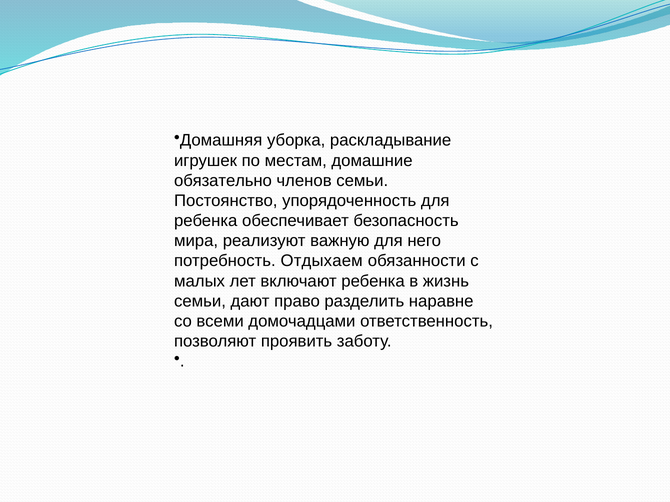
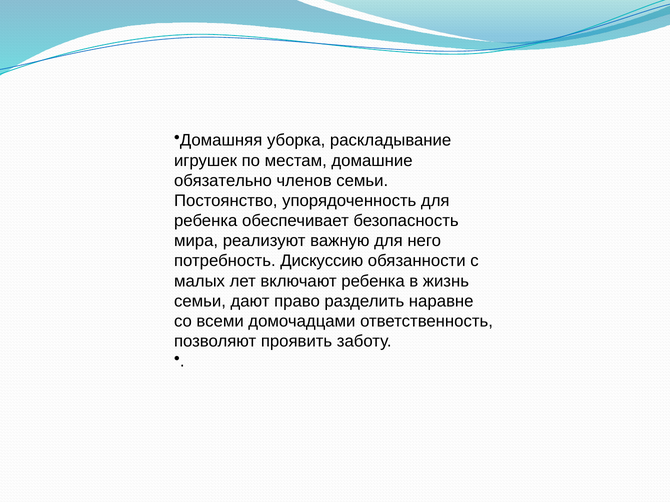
Отдыхаем: Отдыхаем -> Дискуссию (322, 261)
